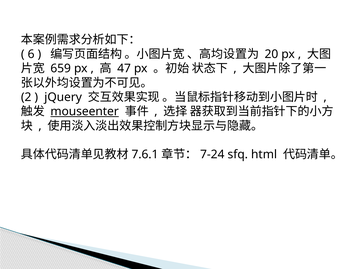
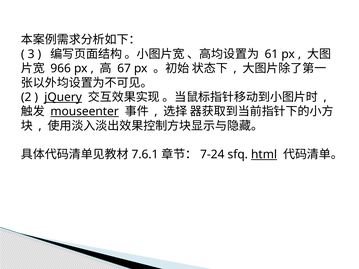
6: 6 -> 3 (31, 54)
20: 20 -> 61 (271, 54)
659: 659 -> 966 (61, 69)
47: 47 -> 67 (124, 69)
jQuery underline: none -> present (63, 97)
html underline: none -> present (264, 155)
